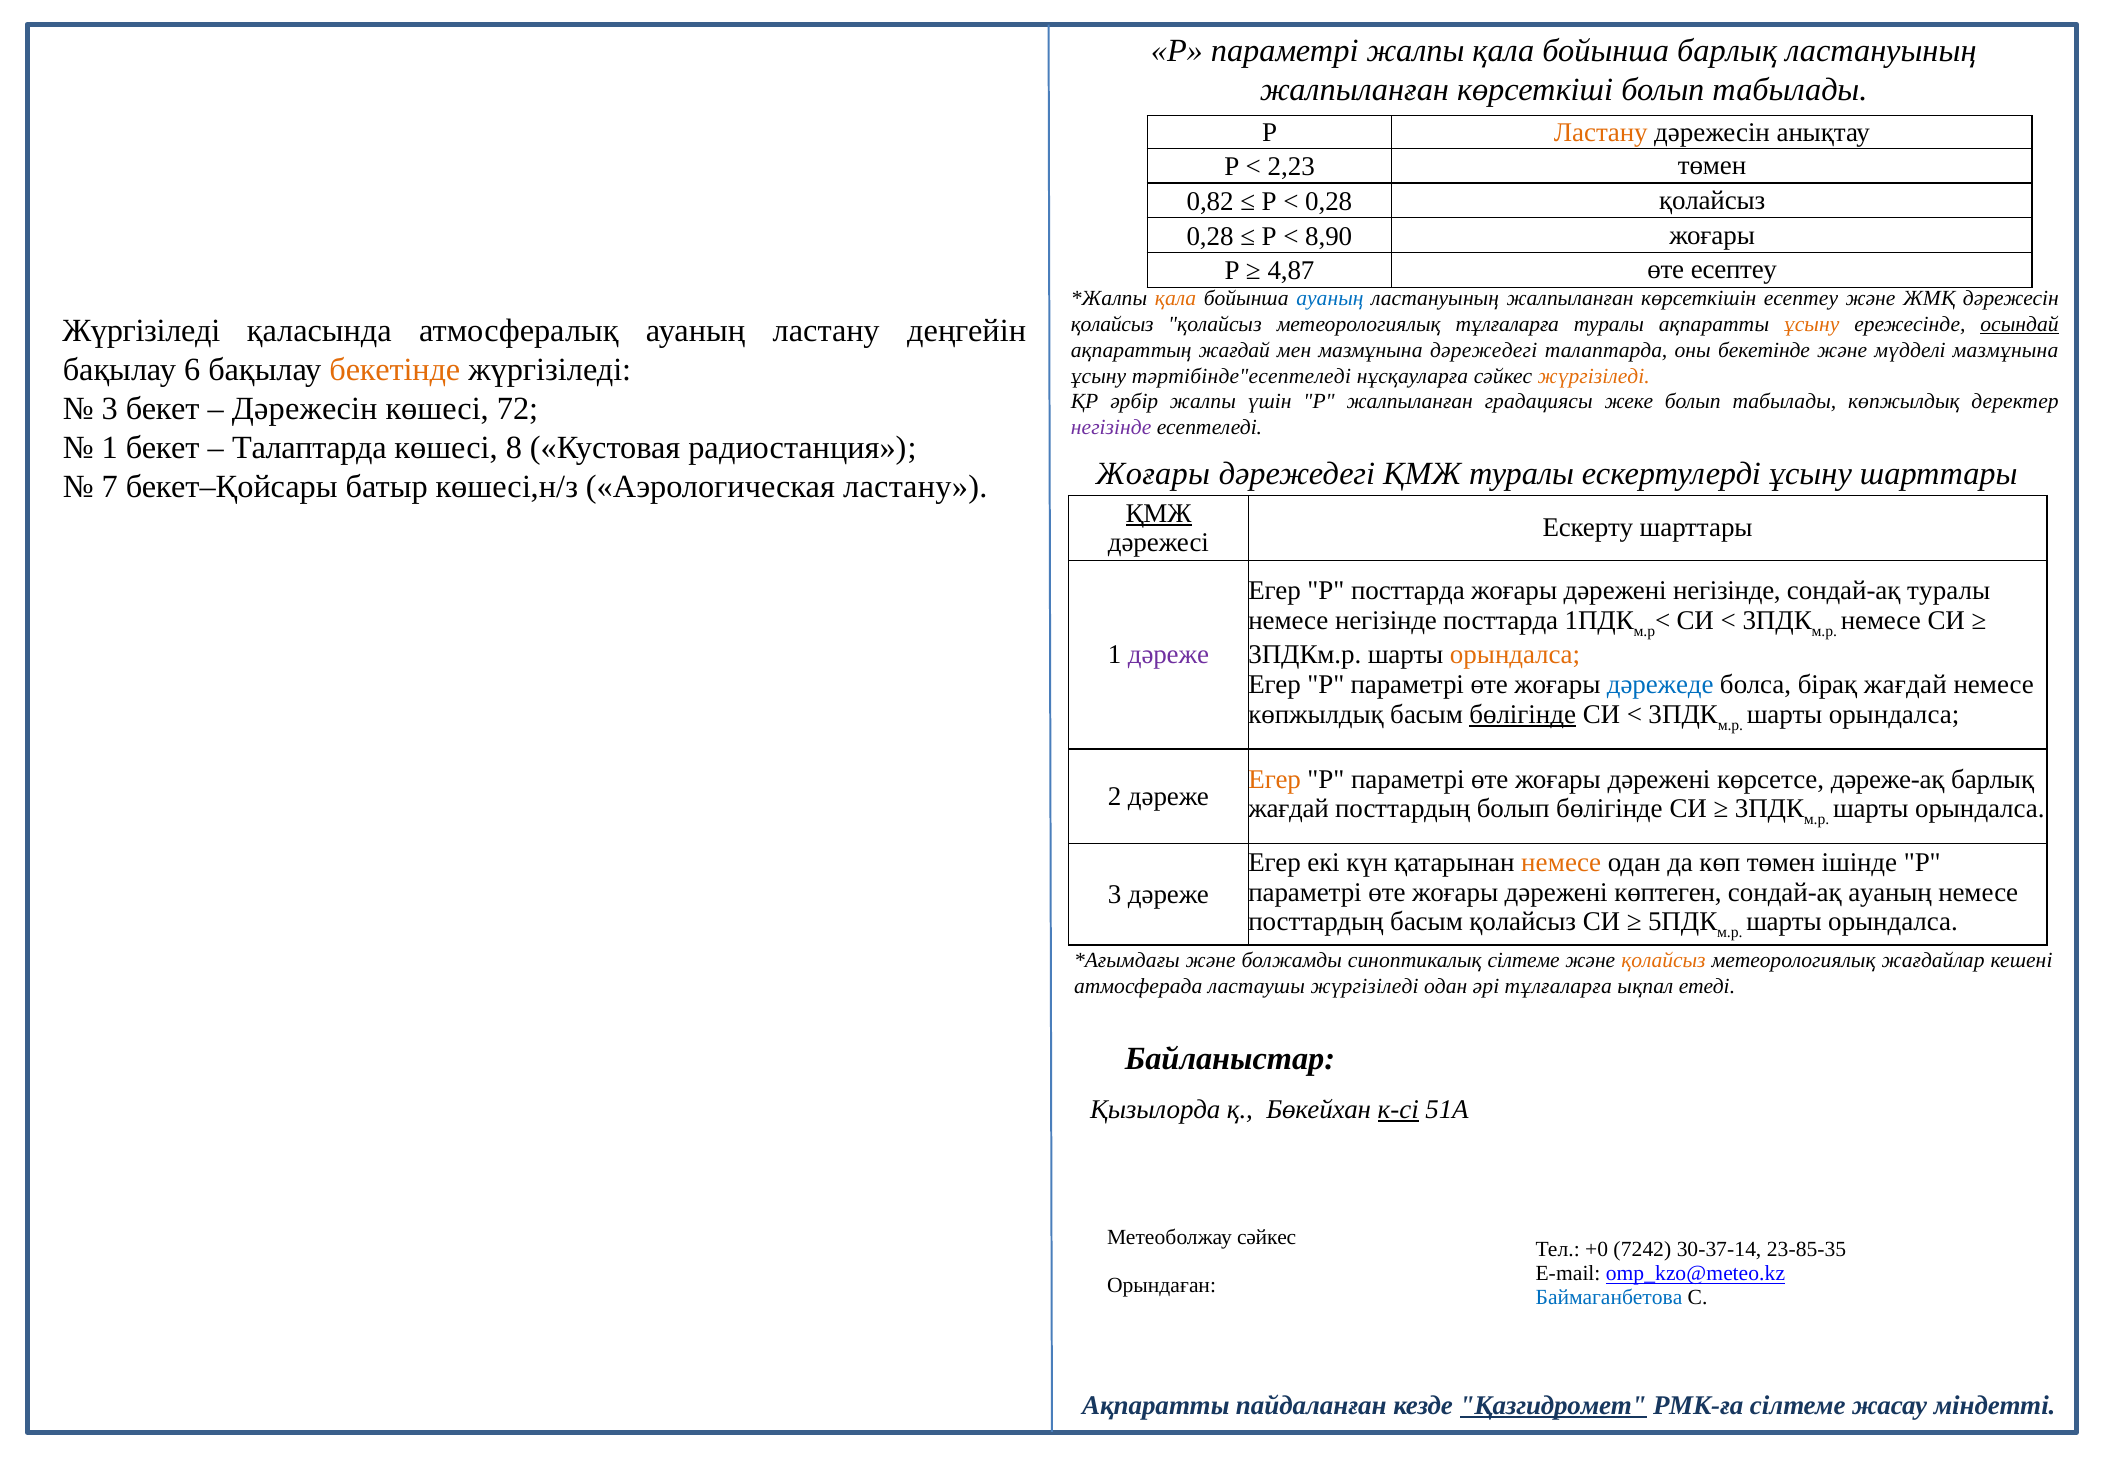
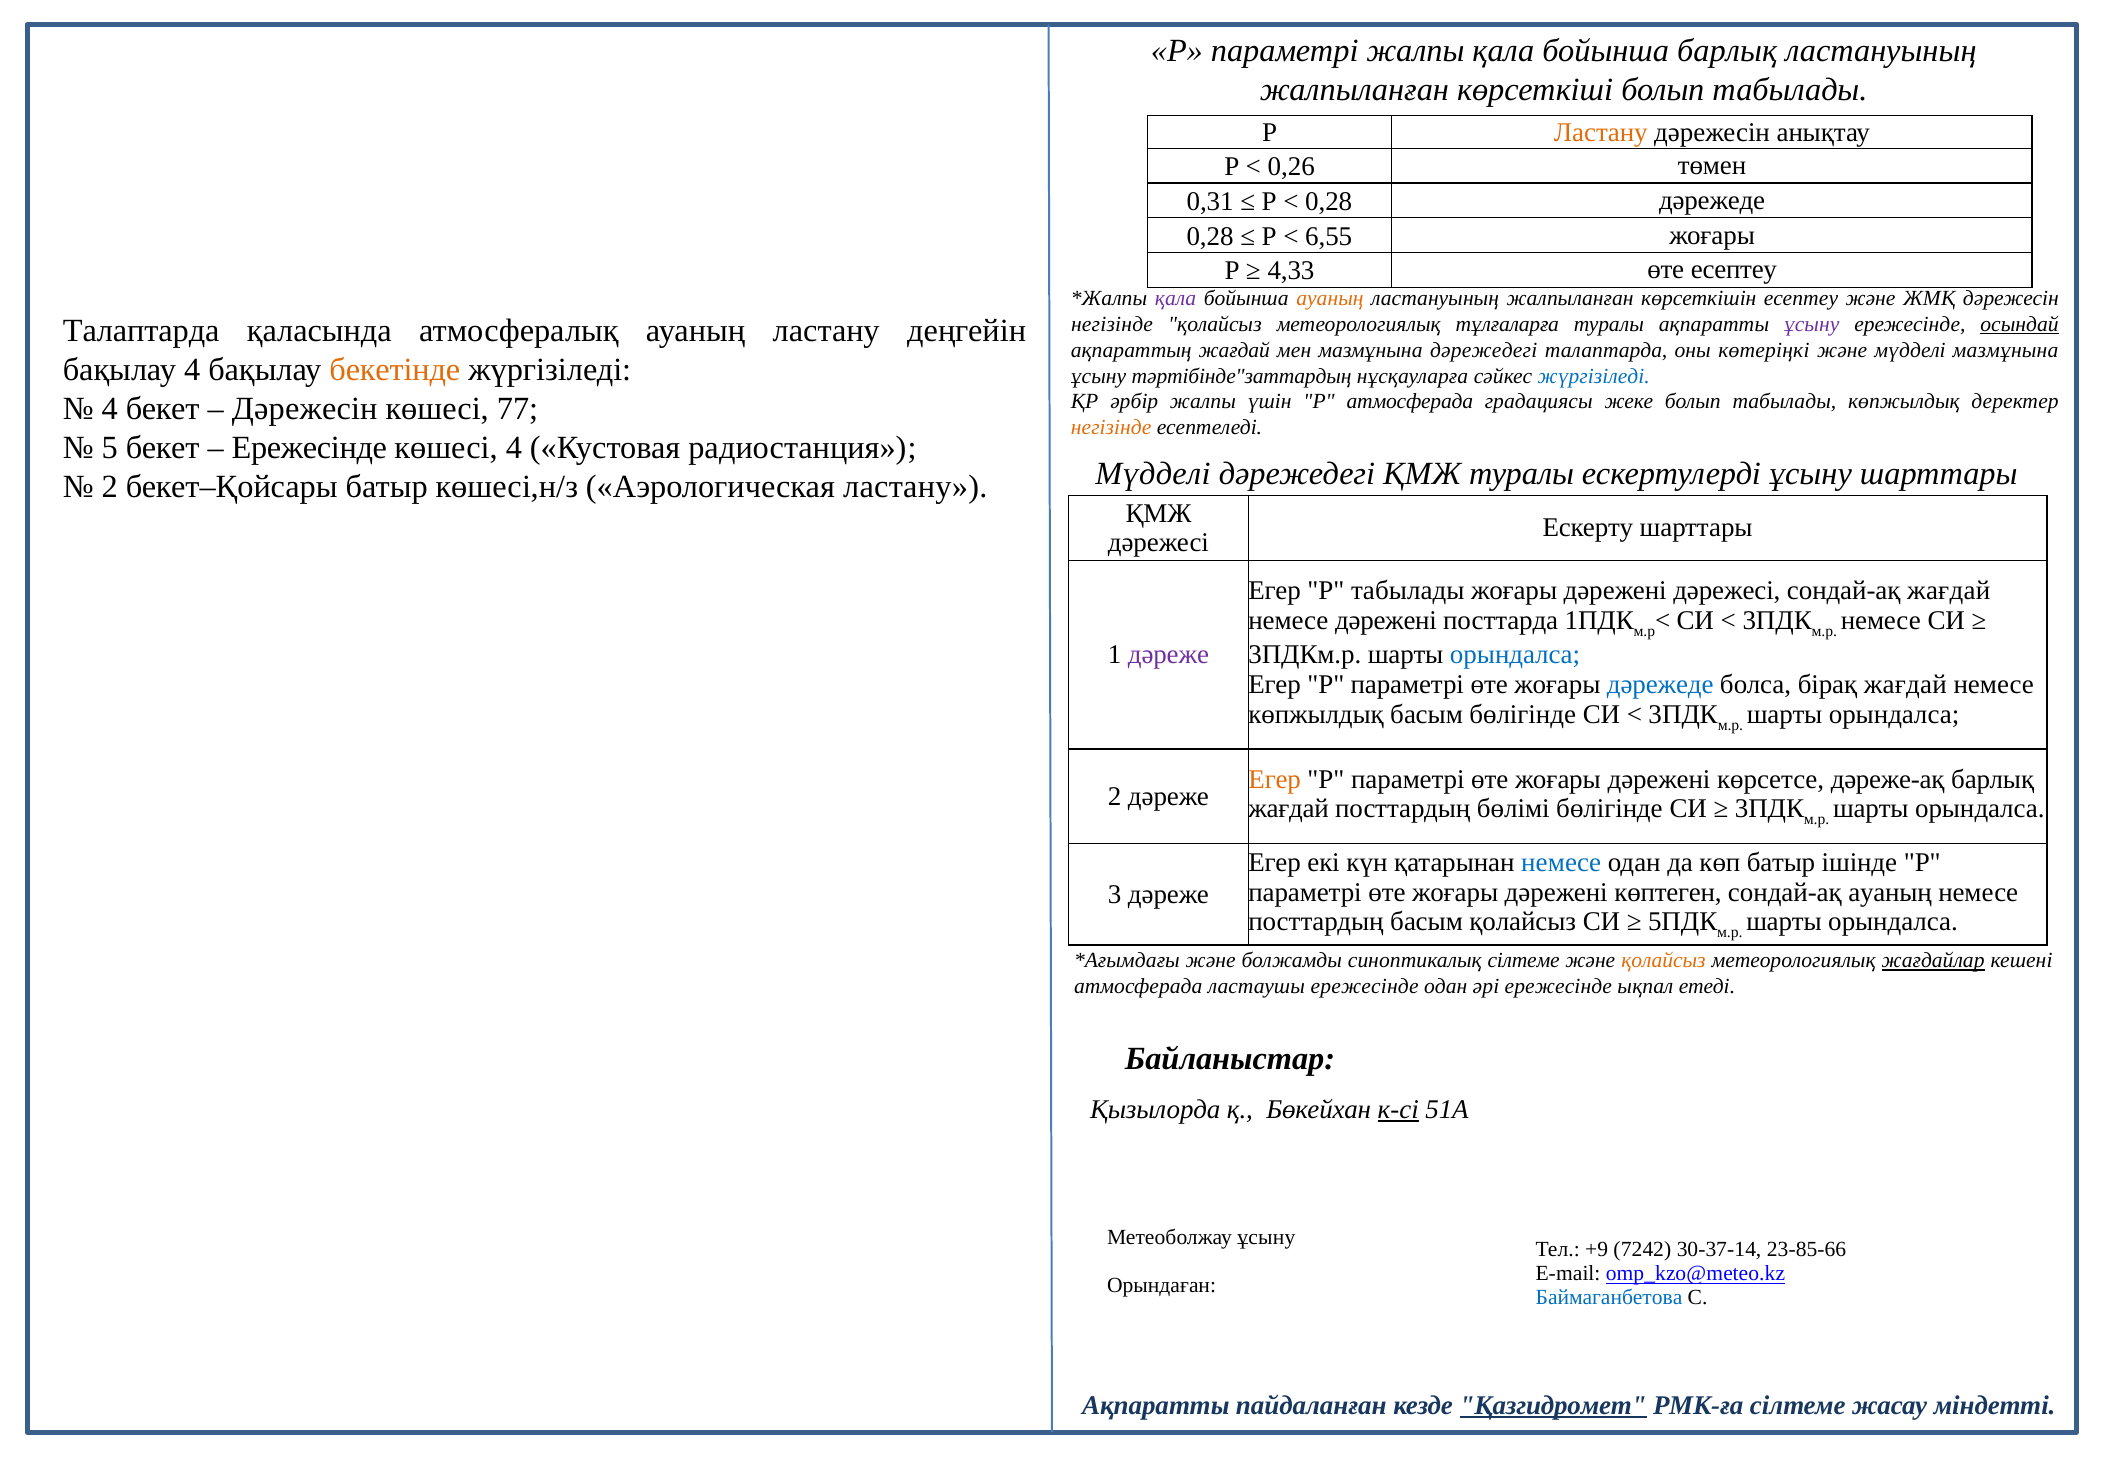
2,23: 2,23 -> 0,26 (1291, 167)
0,82: 0,82 -> 0,31 (1210, 202)
0,28 қолайсыз: қолайсыз -> дәрежеде (1712, 200)
8,90: 8,90 -> 6,55 (1329, 236)
4,87: 4,87 -> 4,33 (1291, 271)
қала colour: orange -> purple (1176, 298)
ауаның colour: blue -> orange (1330, 298)
қолайсыз: қолайсыз -> негізінде (1112, 324)
ұсыну colour: orange -> purple (1812, 324)
Жүргізіледі: Жүргізіледі -> Талаптарда (141, 331)
оны бекетінде: бекетінде -> көтеріңкі (1764, 350)
бақылау 6: 6 -> 4 (192, 370)
тәртібінде"есептеледі: тәртібінде"есептеледі -> тәртібінде"заттардың (1242, 376)
жүргізіледі colour: orange -> blue (1594, 376)
Р жалпыланған: жалпыланған -> атмосферада (1410, 402)
3: 3 -> 4 (110, 409)
72: 72 -> 77 (518, 409)
негізінде colour: purple -> orange (1111, 427)
1: 1 -> 5 (110, 448)
Талаптарда: Талаптарда -> Ережесінде (309, 448)
көшесі 8: 8 -> 4 (514, 448)
Жоғары: Жоғары -> Мүдделі (1153, 473)
7: 7 -> 2 (110, 487)
ҚМЖ underline: present -> none (1159, 513)
Р посттарда: посттарда -> табылады (1408, 591)
дәрежені негізінде: негізінде -> дәрежесі (1727, 591)
сондай-ақ туралы: туралы -> жағдай (1949, 591)
немесе негізінде: негізінде -> дәрежені (1386, 621)
орындалса colour: orange -> blue (1515, 655)
бөлігінде underline: present -> none (1523, 714)
посттардың болып: болып -> бөлімі (1513, 809)
немесе colour: orange -> blue (1561, 862)
көп төмен: төмен -> батыр (1781, 862)
жағдайлар underline: none -> present (1933, 961)
ластаушы жүргізіледі: жүргізіледі -> ережесінде (1365, 986)
әрі тұлғаларға: тұлғаларға -> ережесінде (1558, 986)
Метеоболжау сәйкес: сәйкес -> ұсыну (1266, 1237)
+0: +0 -> +9 (1597, 1249)
23-85-35: 23-85-35 -> 23-85-66 (1807, 1249)
